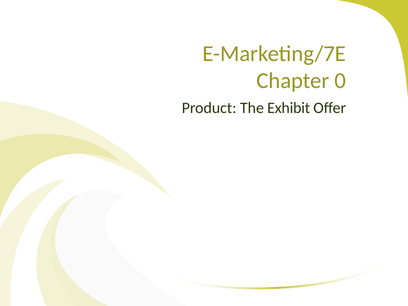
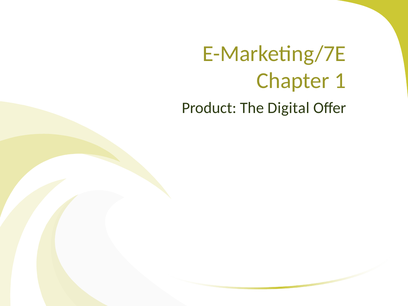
0: 0 -> 1 (340, 81)
Exhibit: Exhibit -> Digital (288, 108)
